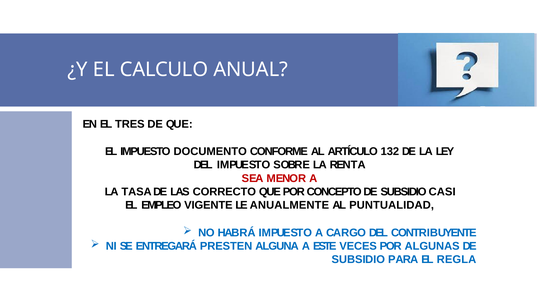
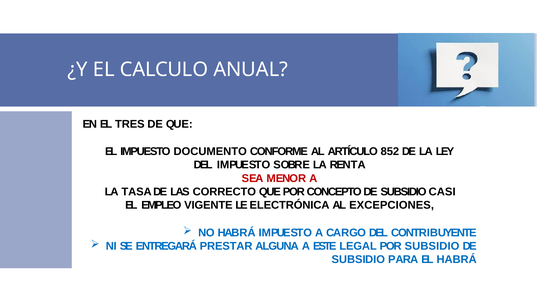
132: 132 -> 852 (390, 151)
ANUALMENTE: ANUALMENTE -> ELECTRÓNICA (290, 205)
PUNTUALIDAD: PUNTUALIDAD -> EXCEPCIONES (392, 205)
PRESTEN: PRESTEN -> PRESTAR (226, 246)
VECES: VECES -> LEGAL (358, 246)
POR ALGUNAS: ALGUNAS -> SUBSIDIO (432, 246)
EL REGLA: REGLA -> HABRÁ (457, 260)
